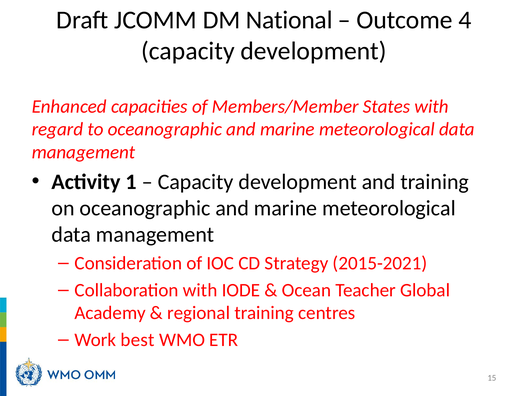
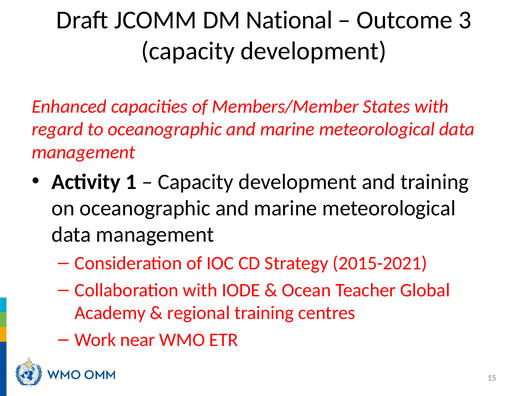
4: 4 -> 3 (465, 20)
best: best -> near (138, 340)
